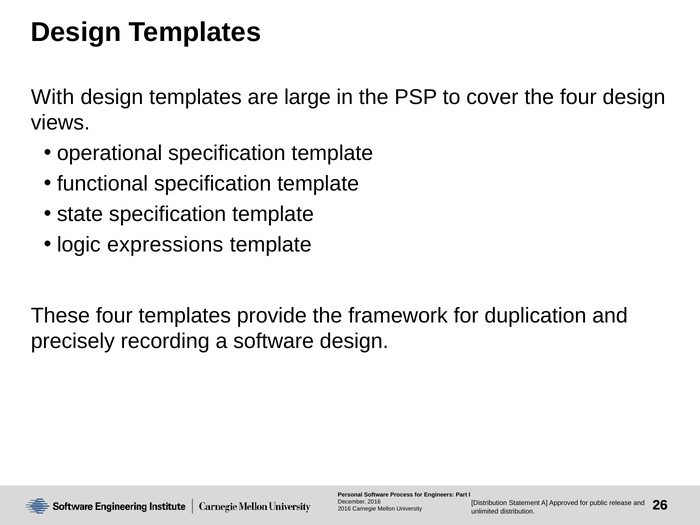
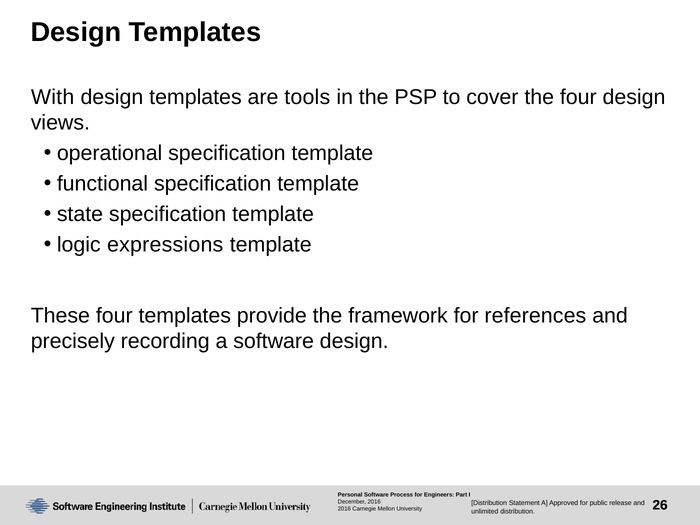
large: large -> tools (307, 97)
duplication: duplication -> references (535, 316)
